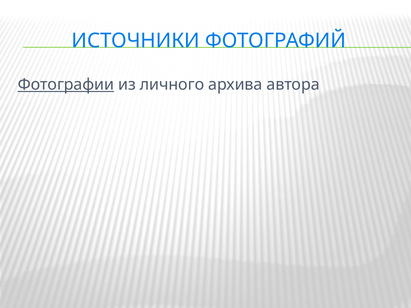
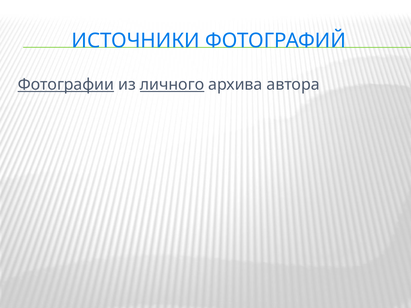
личного underline: none -> present (172, 85)
